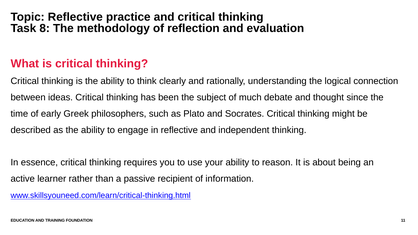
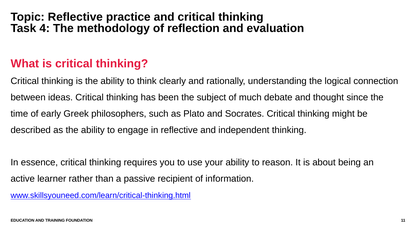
8: 8 -> 4 (45, 29)
